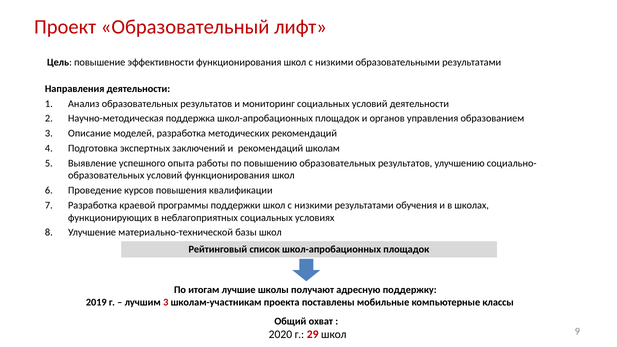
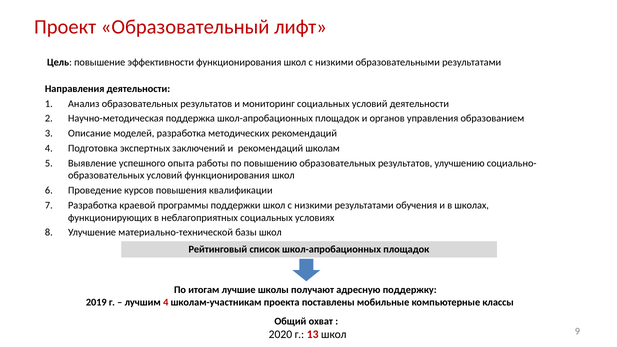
лучшим 3: 3 -> 4 (166, 302)
29: 29 -> 13 (313, 335)
